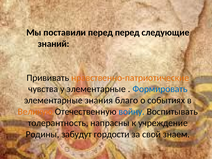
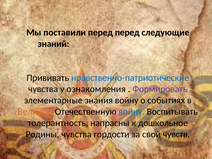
нравственно-патриотические colour: orange -> blue (130, 78)
у элементарные: элементарные -> ознакомления (96, 89)
Формировать colour: blue -> purple (160, 89)
знания благо: благо -> войну (127, 100)
учреждение: учреждение -> дошкольное (163, 123)
Родины забудут: забудут -> чувства (77, 134)
знаем: знаем -> чувств (176, 134)
